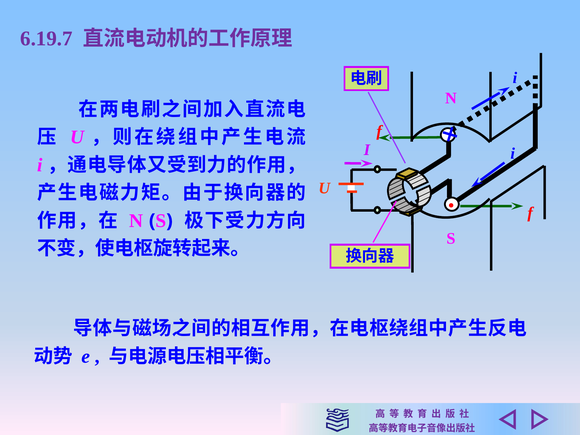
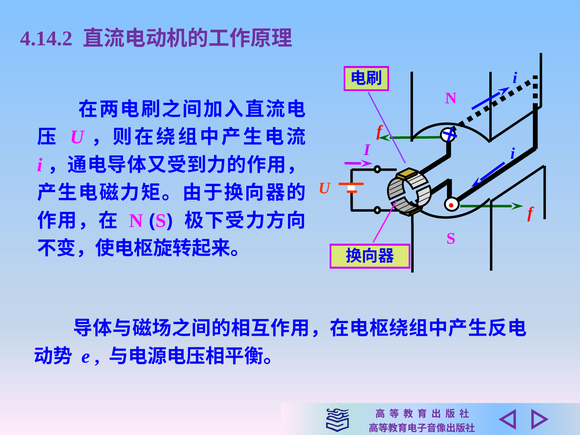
6.19.7: 6.19.7 -> 4.14.2 (46, 39)
